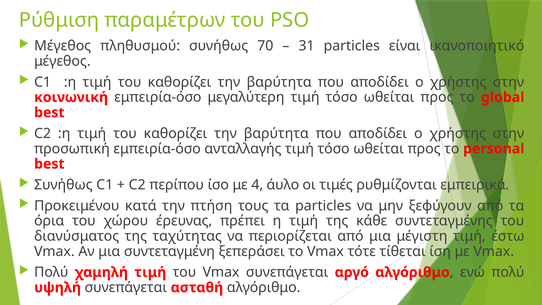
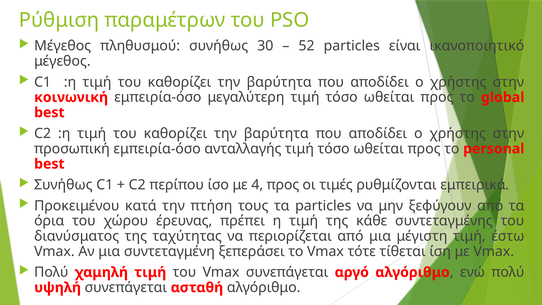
70: 70 -> 30 (265, 46)
31: 31 -> 52 (306, 46)
4 άυλο: άυλο -> προς (283, 185)
